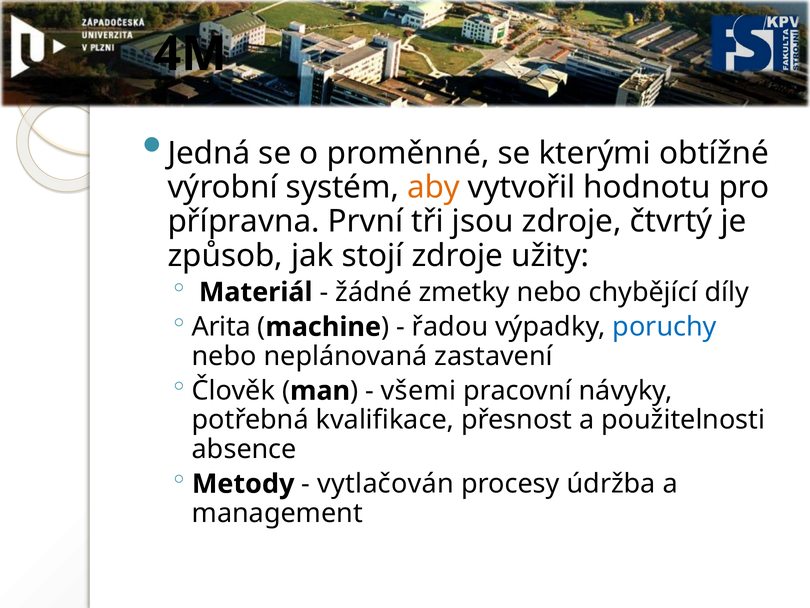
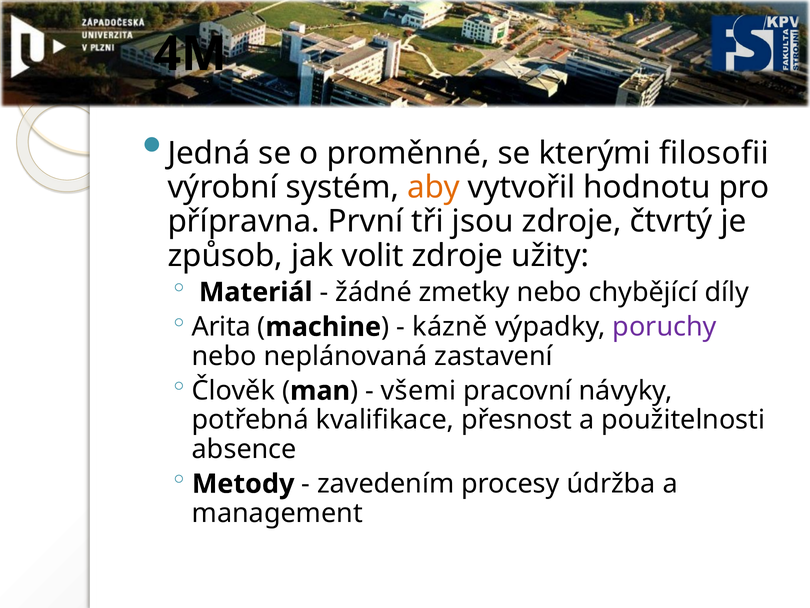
obtížné: obtížné -> filosofii (714, 153)
stojí: stojí -> volit (373, 255)
řadou: řadou -> kázně (450, 327)
poruchy colour: blue -> purple (665, 327)
vytlačován: vytlačován -> zavedením (386, 484)
